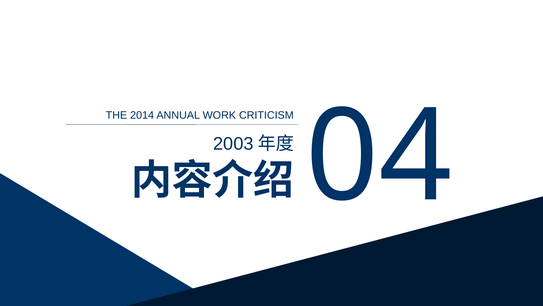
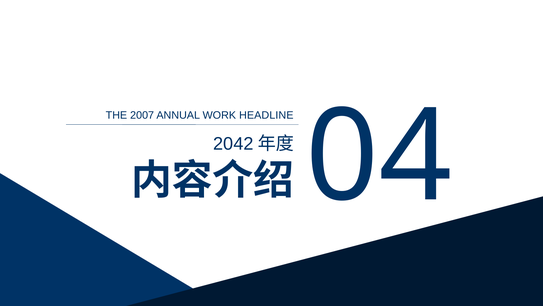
2014: 2014 -> 2007 (142, 115)
CRITICISM: CRITICISM -> HEADLINE (266, 115)
2003: 2003 -> 2042 (233, 144)
